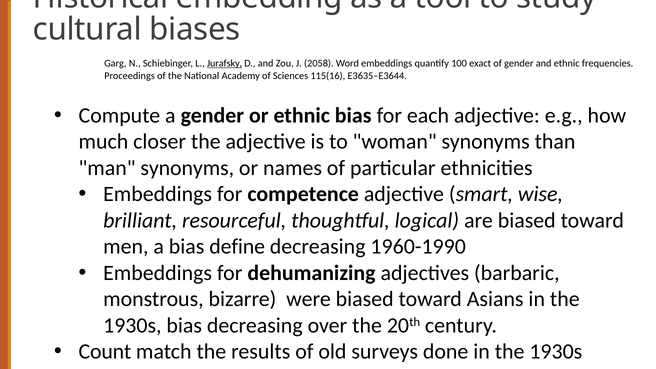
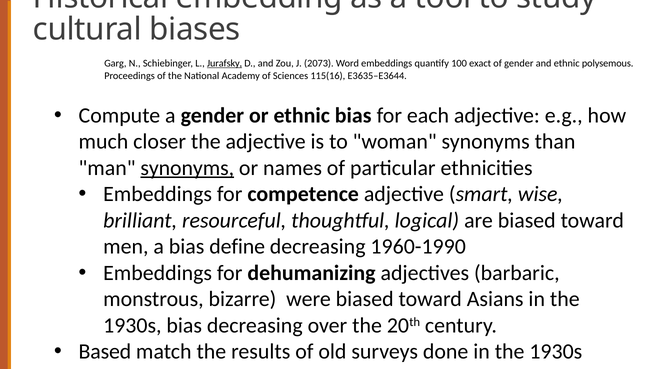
2058: 2058 -> 2073 (319, 63)
frequencies: frequencies -> polysemous (608, 63)
synonyms underline: none -> present (187, 168)
Count: Count -> Based (105, 352)
